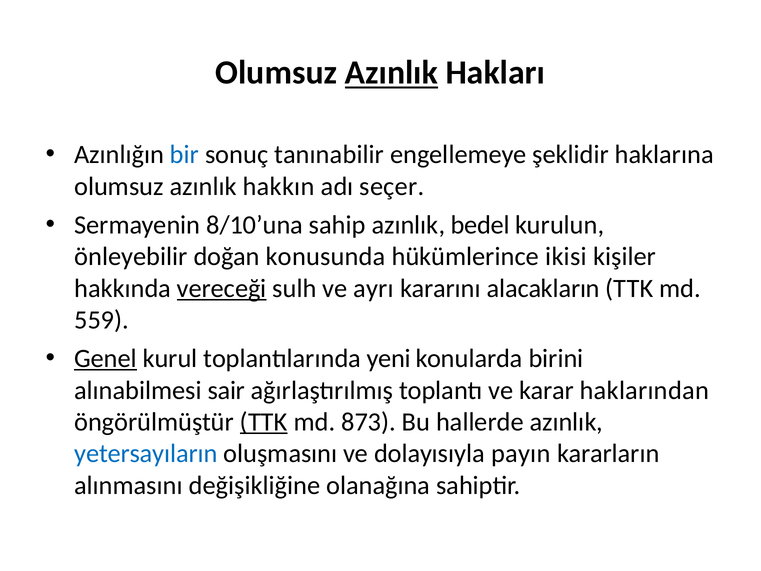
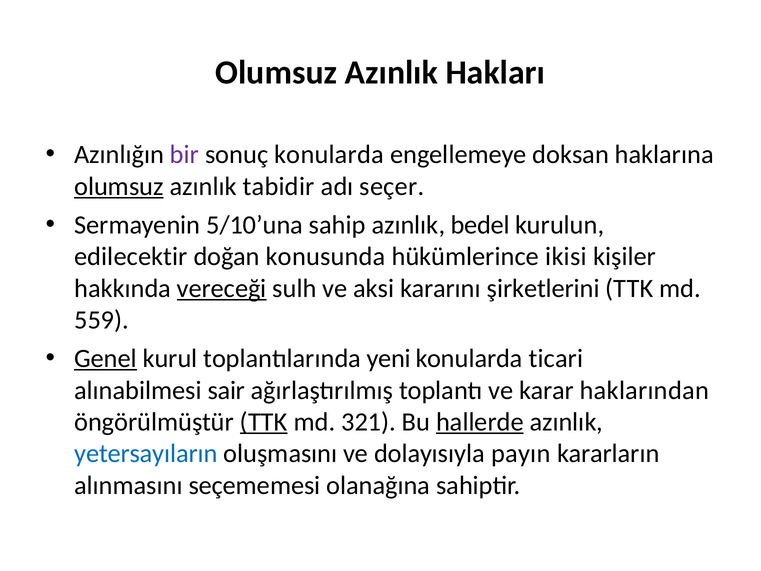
Azınlık underline: present -> none (391, 73)
bir colour: blue -> purple (185, 155)
sonuç tanınabilir: tanınabilir -> konularda (329, 155)
şeklidir: şeklidir -> doksan (571, 155)
olumsuz underline: none -> present (119, 186)
hakkın: hakkın -> tabidir (279, 186)
8/10’una: 8/10’una -> 5/10’una (255, 225)
önleyebilir: önleyebilir -> edilecektir (131, 257)
ayrı: ayrı -> aksi (374, 288)
alacakların: alacakların -> şirketlerini (543, 288)
birini: birini -> ticari (556, 358)
873: 873 -> 321 (369, 422)
hallerde underline: none -> present (480, 422)
değişikliğine: değişikliğine -> seçememesi (254, 485)
